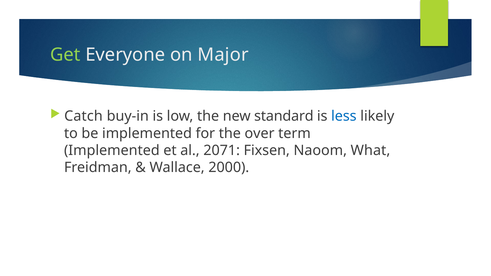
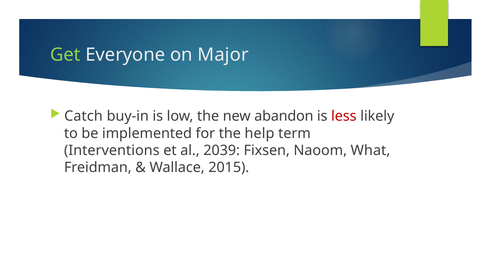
standard: standard -> abandon (284, 116)
less colour: blue -> red (344, 116)
over: over -> help (259, 133)
Implemented: Implemented -> Interventions (112, 151)
2071: 2071 -> 2039 (222, 151)
2000: 2000 -> 2015 (229, 168)
